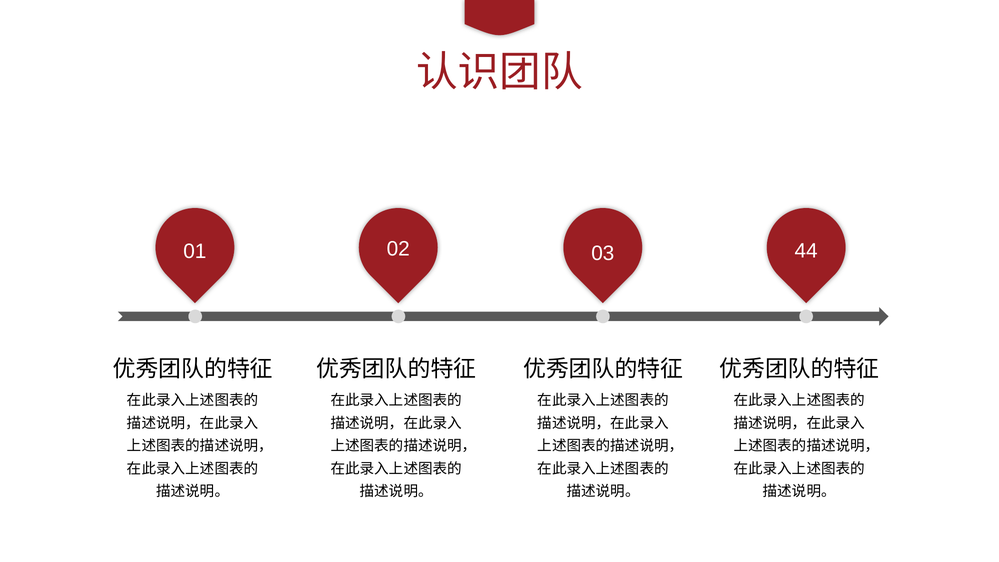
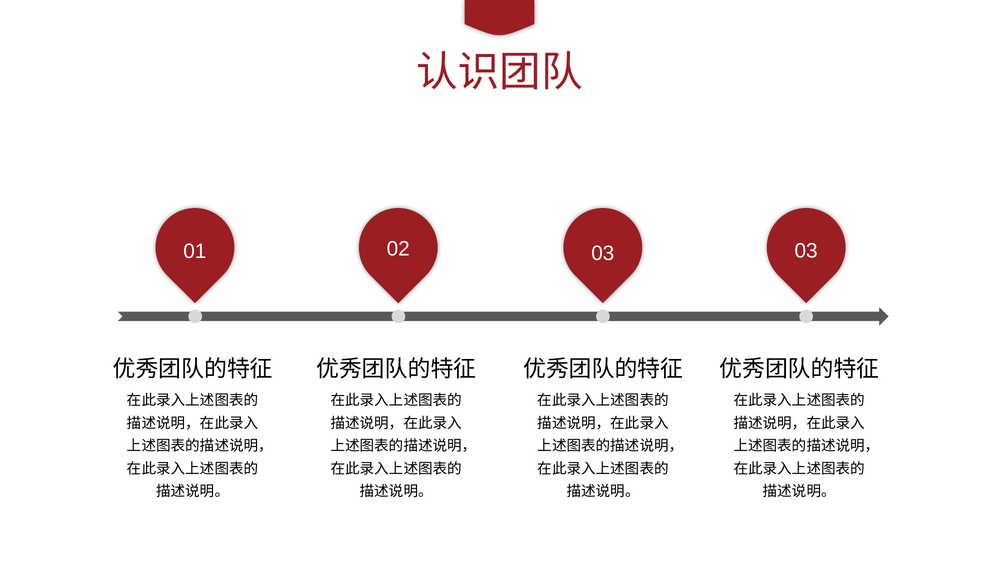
01 44: 44 -> 03 (806, 251)
